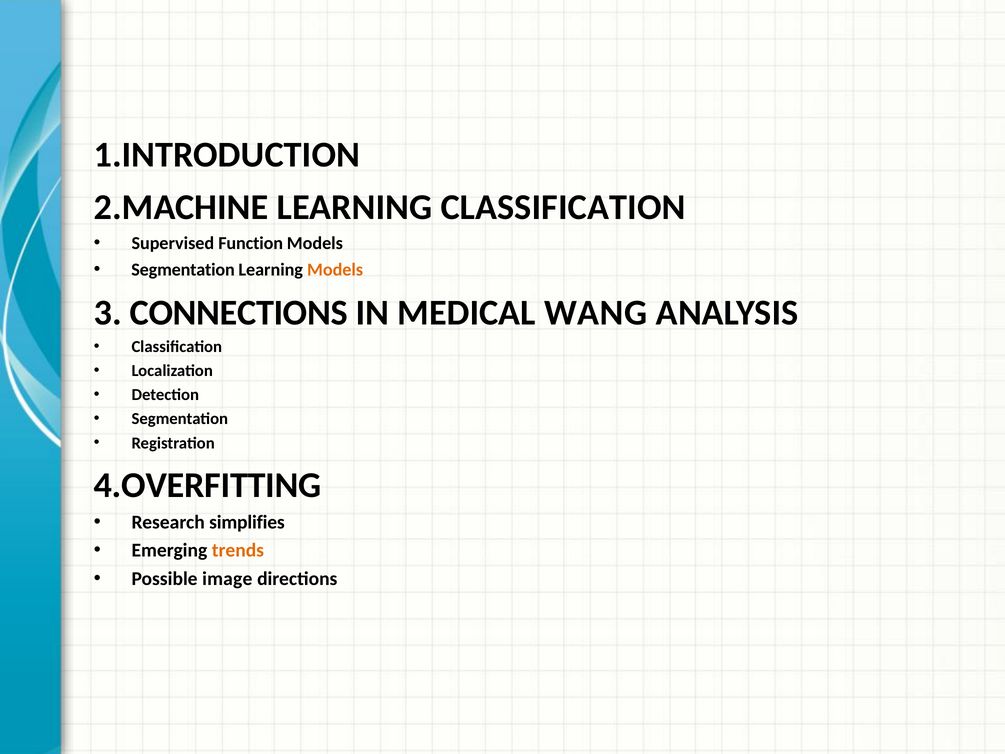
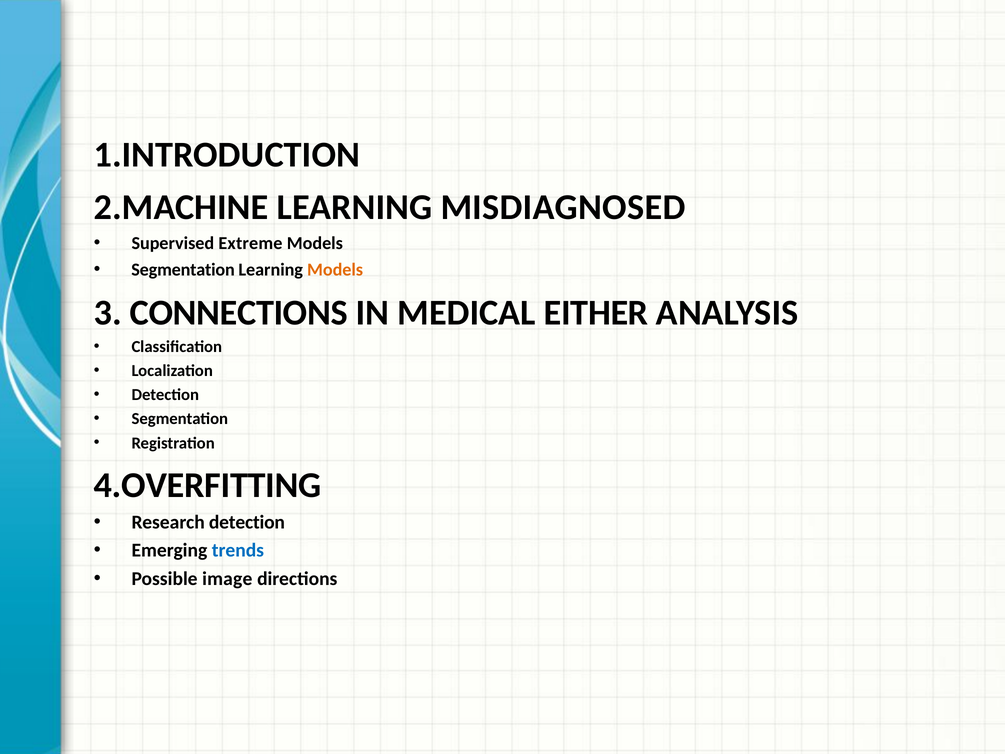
LEARNING CLASSIFICATION: CLASSIFICATION -> MISDIAGNOSED (563, 207)
Function: Function -> Extreme (250, 243)
WANG: WANG -> EITHER (596, 312)
Research simplifies: simplifies -> detection (247, 522)
trends colour: orange -> blue (238, 550)
